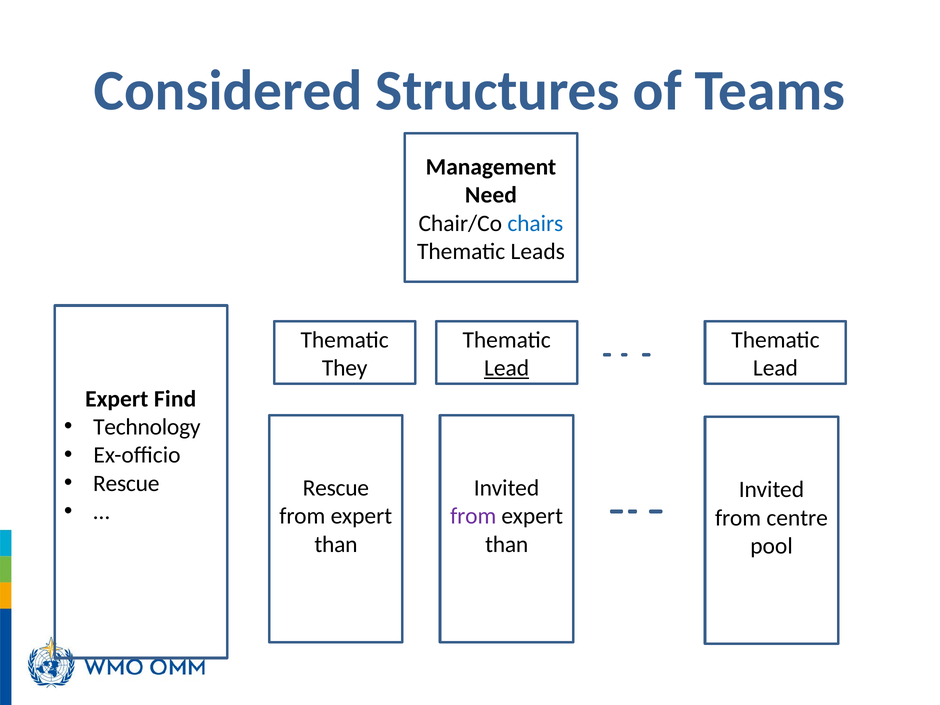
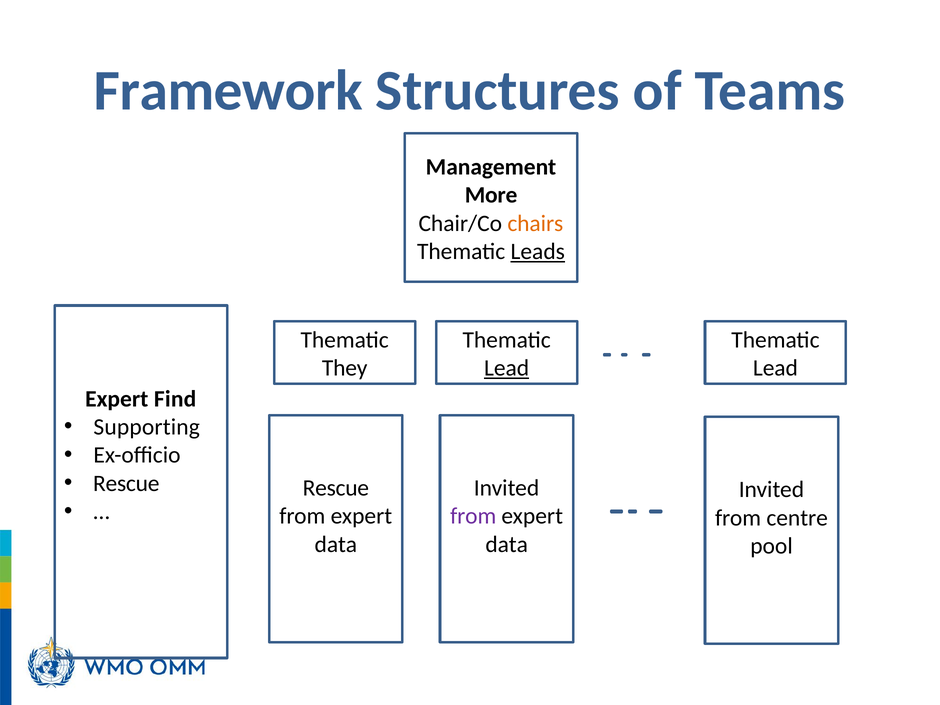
Considered: Considered -> Framework (228, 91)
Need: Need -> More (491, 195)
chairs colour: blue -> orange (535, 223)
Leads underline: none -> present (538, 251)
Technology: Technology -> Supporting (147, 427)
than: than -> data (336, 544)
than: than -> data (507, 544)
